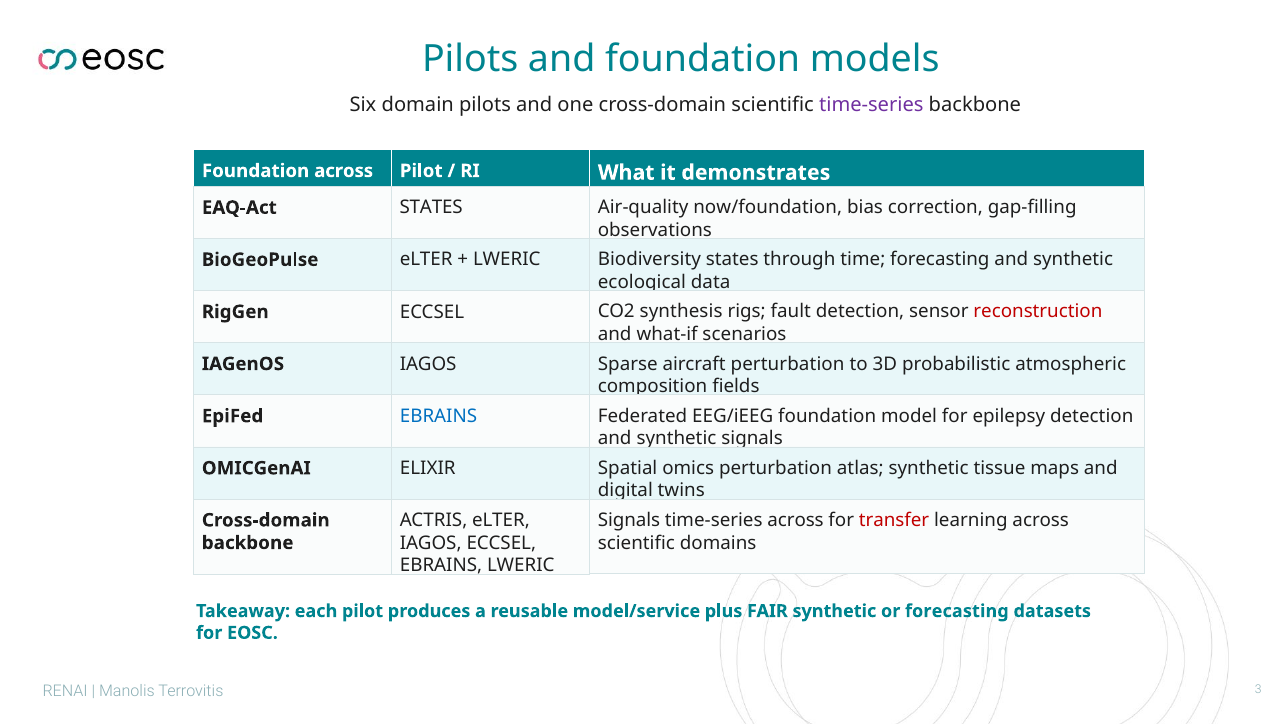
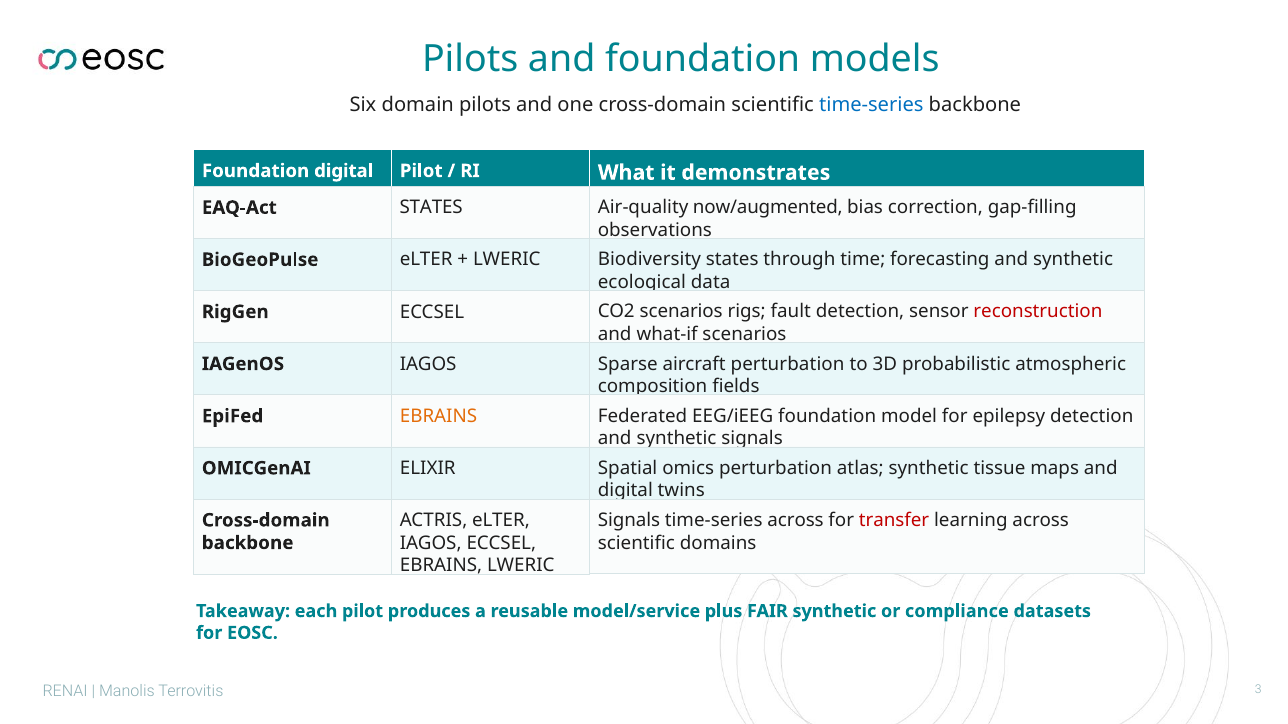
time-series colour: purple -> blue (871, 105)
Foundation across: across -> digital (344, 171)
now/foundation: now/foundation -> now/augmented (768, 208)
CO2 synthesis: synthesis -> scenarios (681, 312)
EBRAINS colour: blue -> orange (439, 416)
or forecasting: forecasting -> compliance (957, 612)
